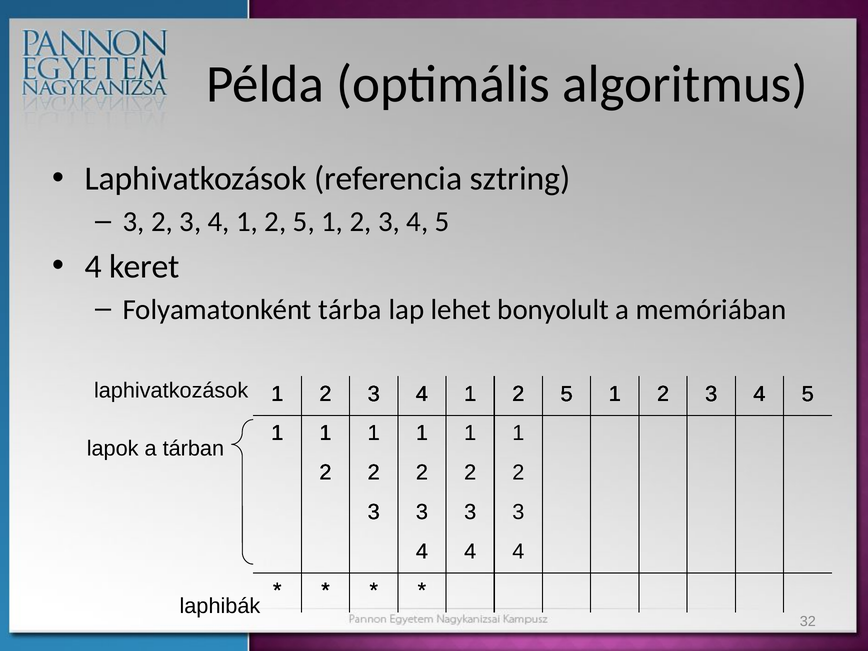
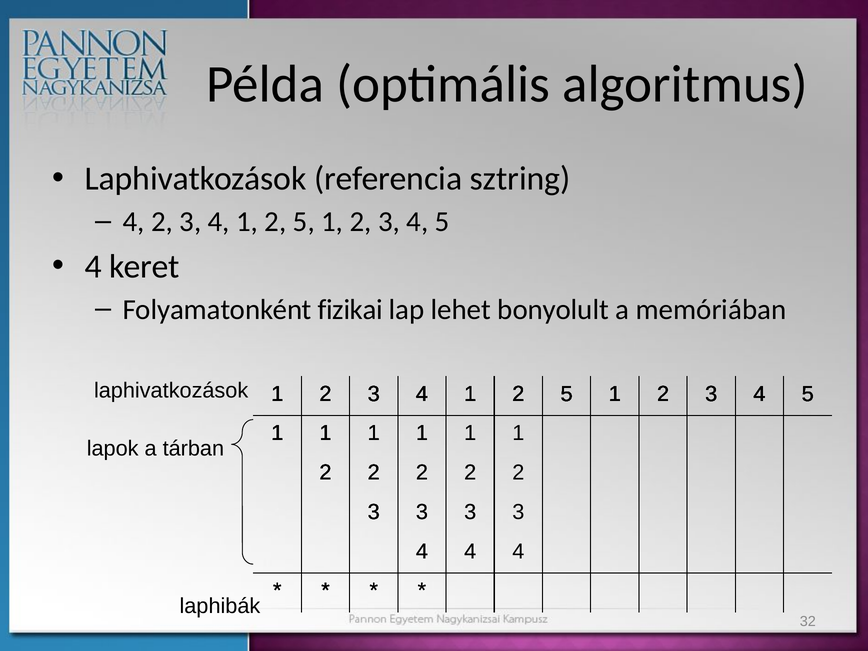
3: 3 -> 4 (134, 222)
tárba: tárba -> fizikai (350, 310)
